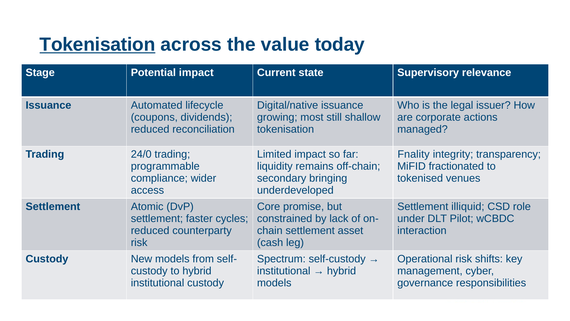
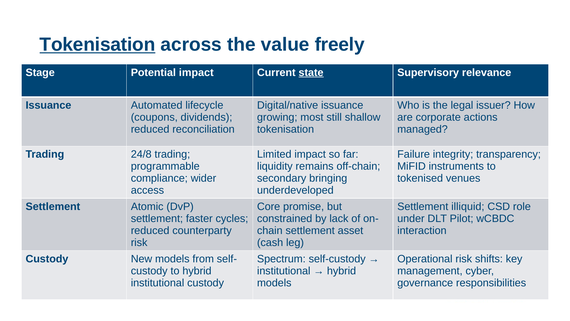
today: today -> freely (340, 45)
state underline: none -> present (311, 72)
24/0: 24/0 -> 24/8 (141, 154)
Fnality: Fnality -> Failure (414, 154)
fractionated: fractionated -> instruments (456, 166)
